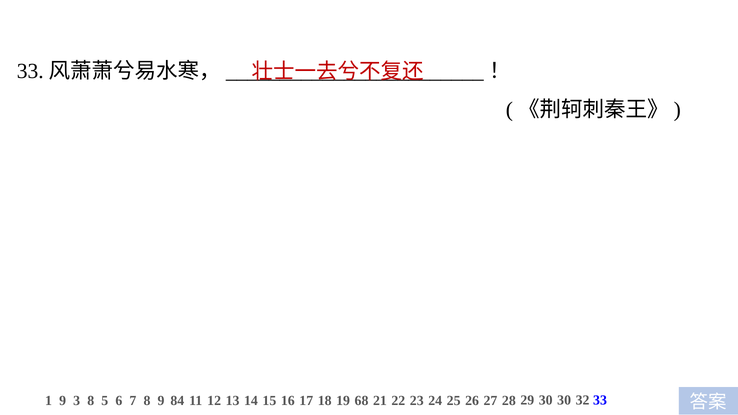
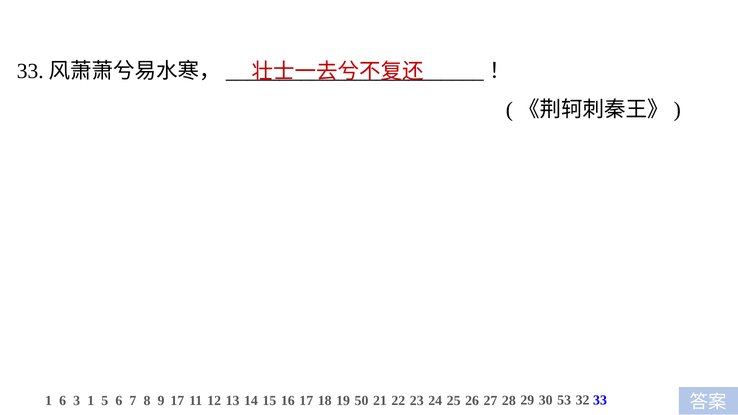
1 9: 9 -> 6 (63, 401)
3 8: 8 -> 1 (91, 401)
9 84: 84 -> 17 (177, 401)
68: 68 -> 50 (362, 401)
30 30: 30 -> 53 (564, 400)
